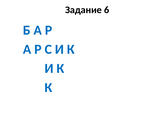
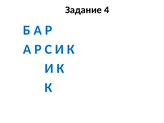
6: 6 -> 4 (107, 10)
